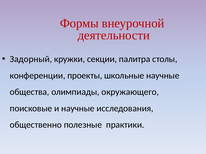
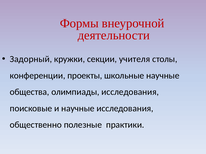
палитра: палитра -> учителя (135, 59)
олимпиады окружающего: окружающего -> исследования (130, 92)
